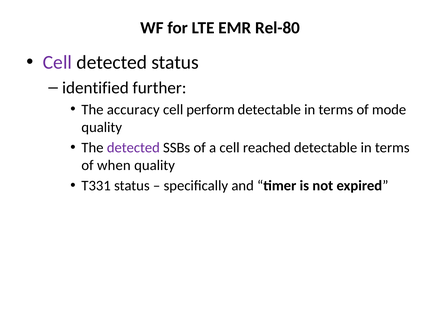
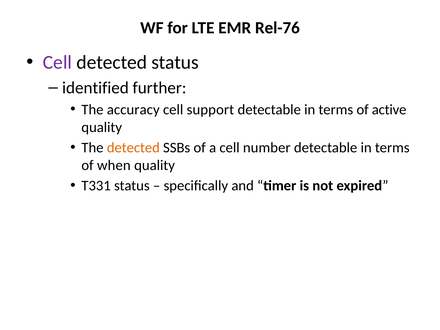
Rel-80: Rel-80 -> Rel-76 (277, 28)
perform: perform -> support (210, 110)
mode: mode -> active (389, 110)
detected colour: purple -> orange (133, 148)
reached: reached -> number (267, 148)
